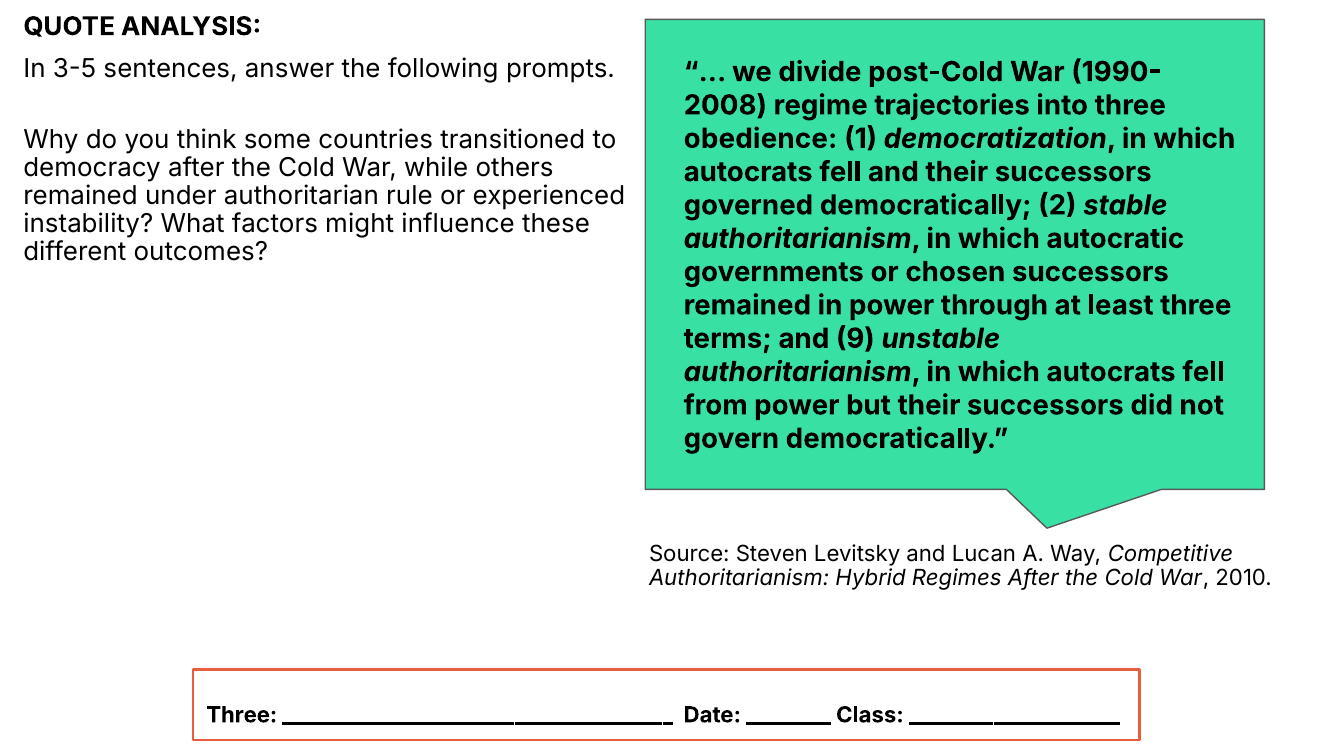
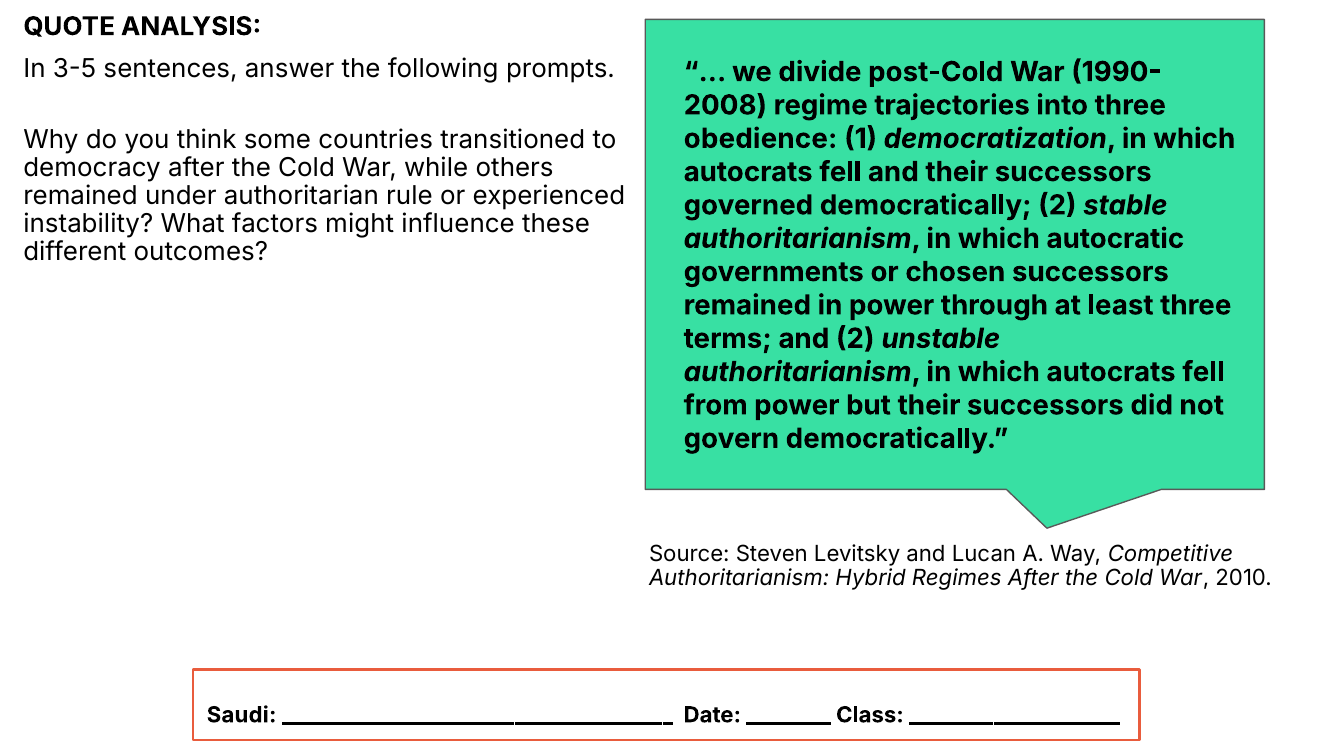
and 9: 9 -> 2 (855, 339)
Three: Three -> Saudi (242, 715)
